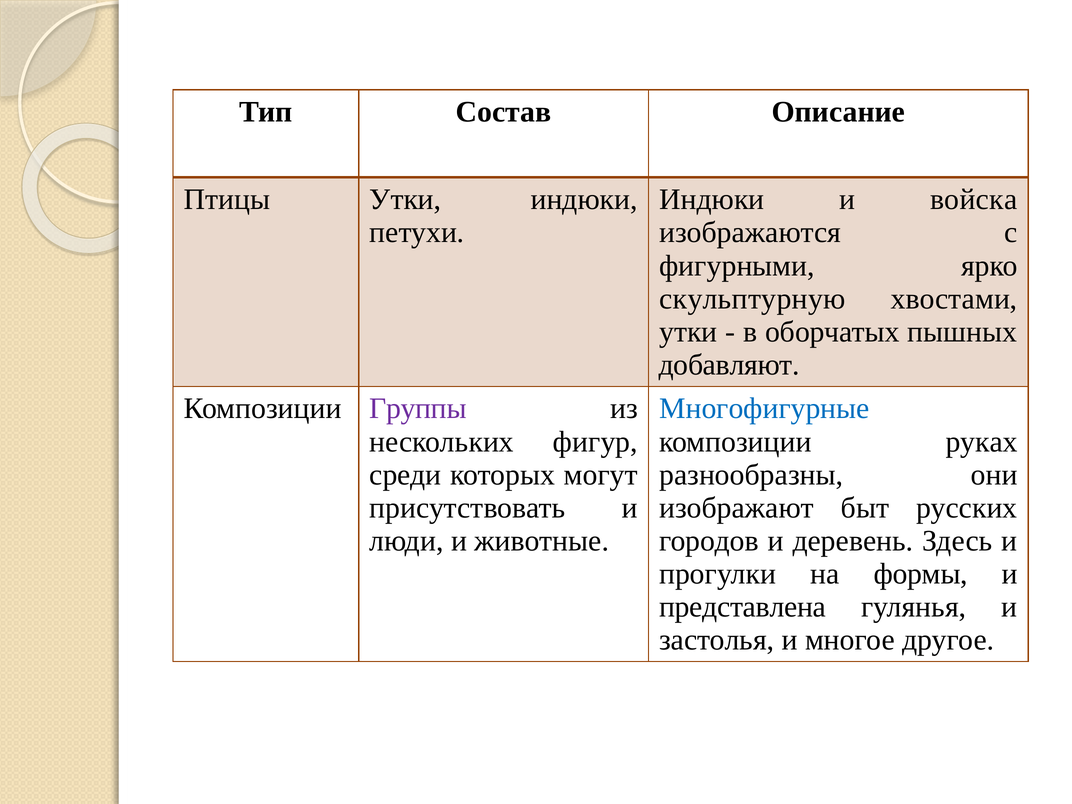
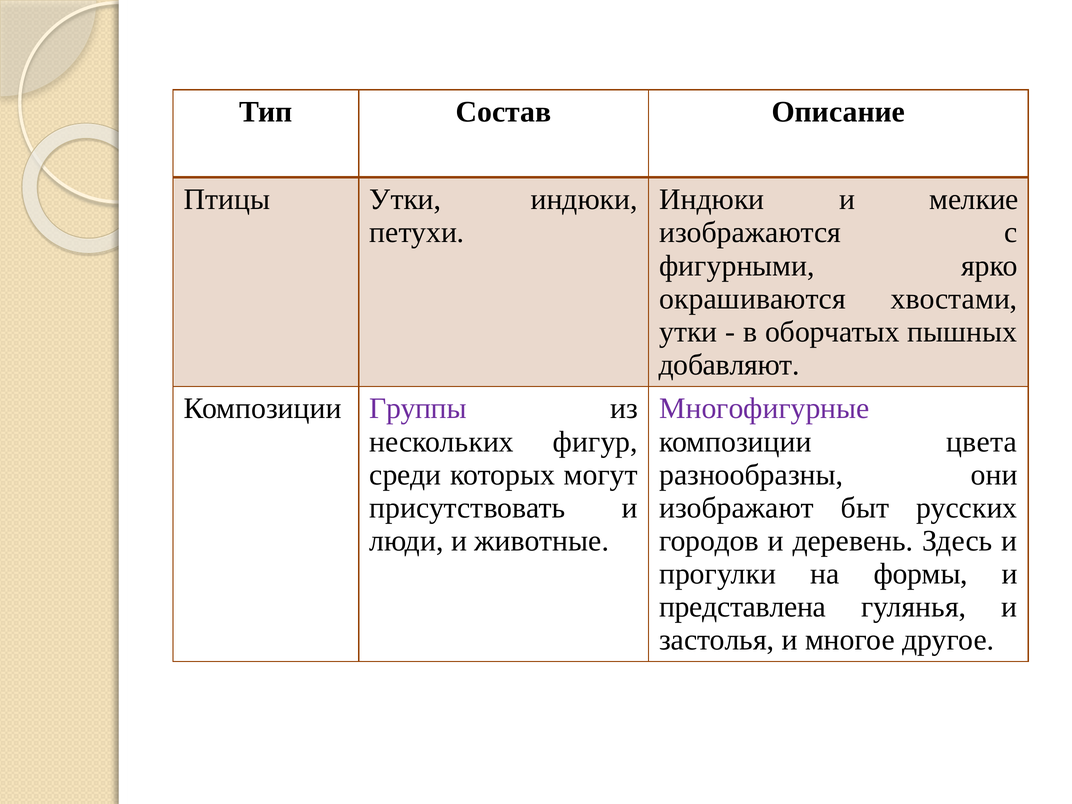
войска: войска -> мелкие (974, 200)
скульптурную: скульптурную -> окрашиваются (753, 299)
Многофигурные colour: blue -> purple (764, 409)
руках: руках -> цвета (982, 442)
